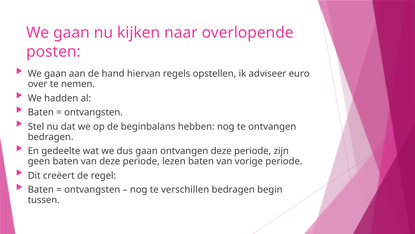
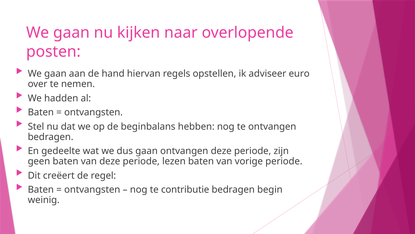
verschillen: verschillen -> contributie (185, 189)
tussen: tussen -> weinig (44, 200)
